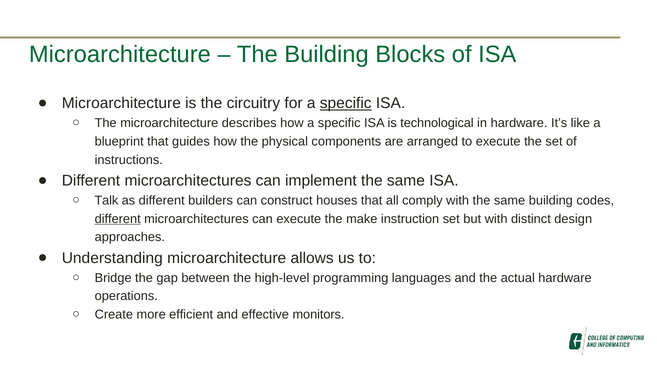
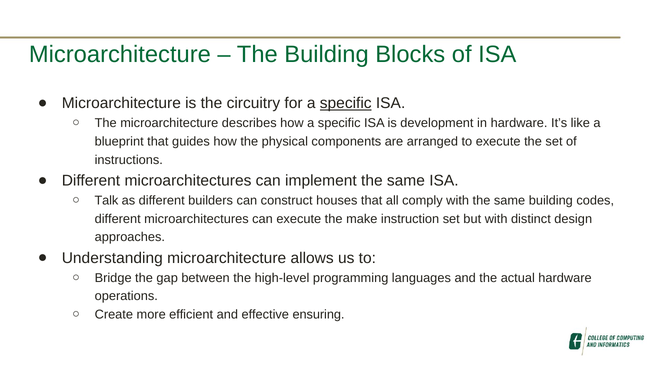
technological: technological -> development (437, 123)
different underline: present -> none (118, 219)
monitors: monitors -> ensuring (319, 315)
